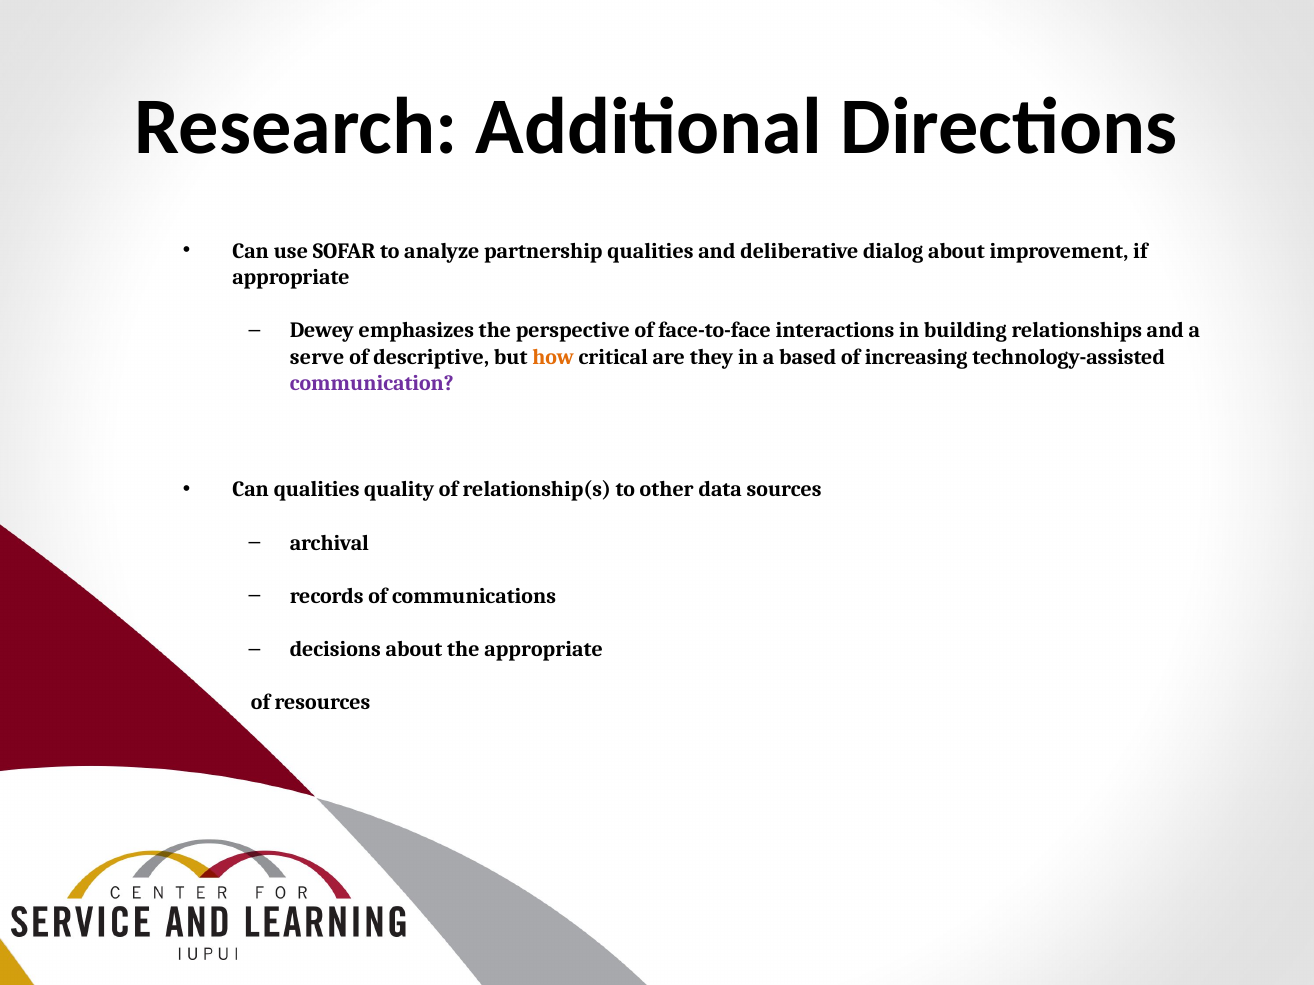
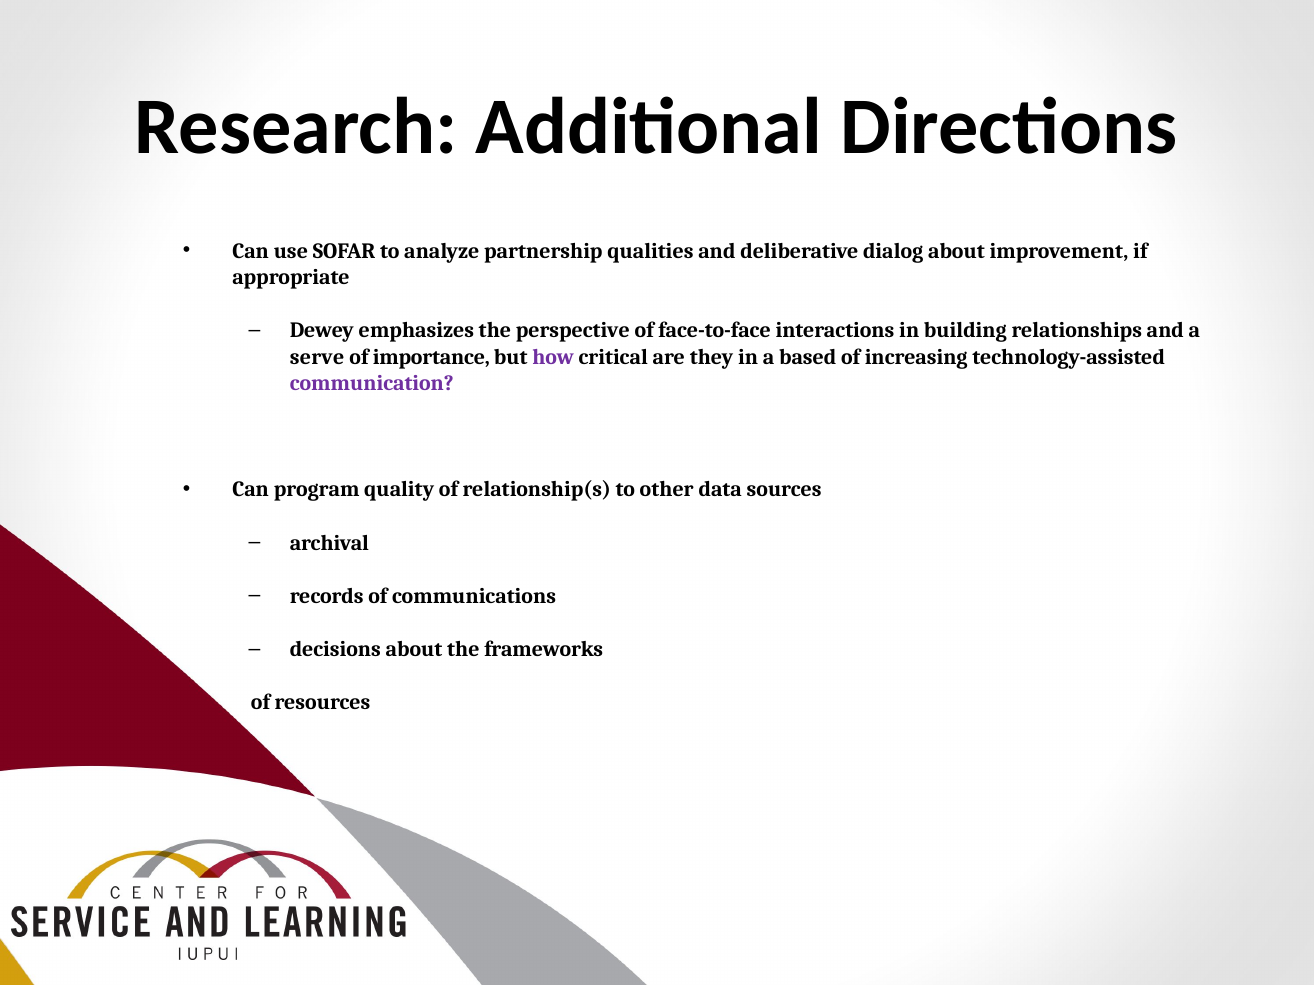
descriptive: descriptive -> importance (431, 357)
how colour: orange -> purple (553, 357)
Can qualities: qualities -> program (317, 490)
the appropriate: appropriate -> frameworks (544, 650)
